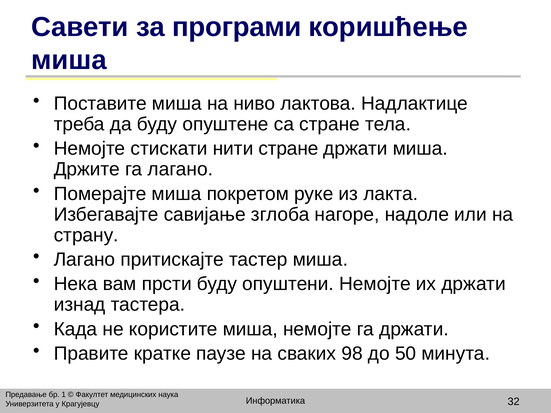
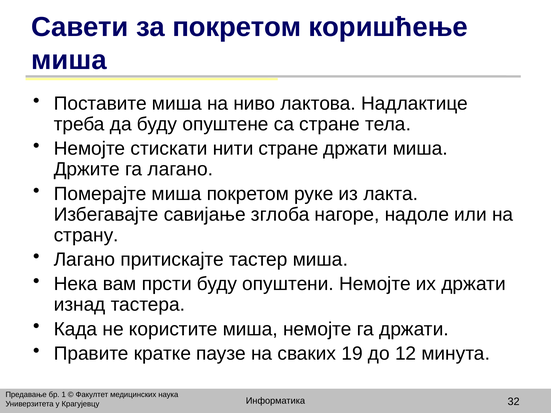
за програми: програми -> покретом (237, 27)
98: 98 -> 19 (352, 354)
50: 50 -> 12 (406, 354)
